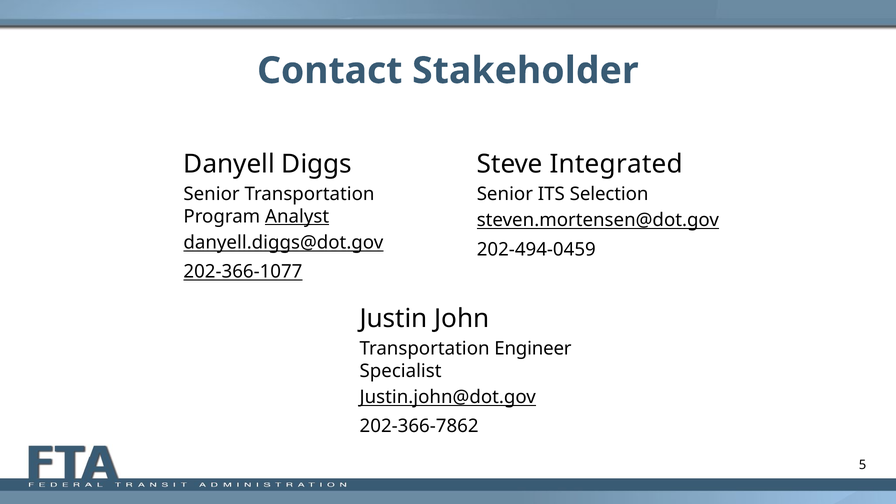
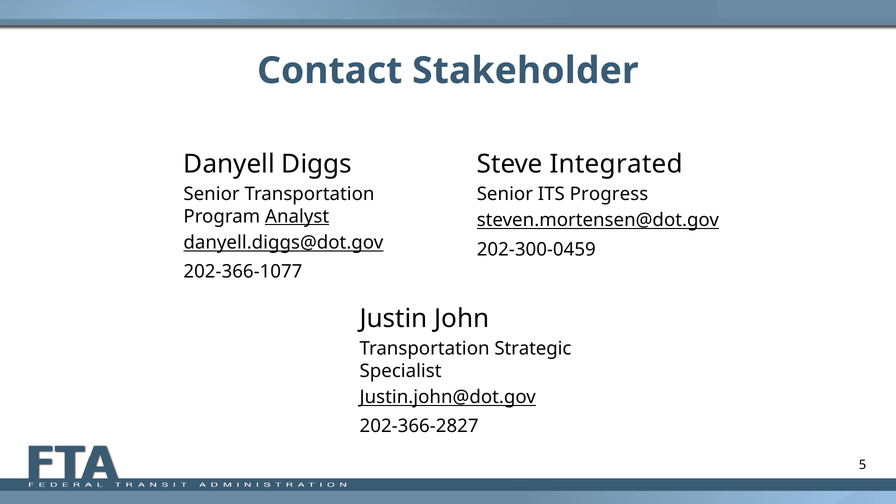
Selection: Selection -> Progress (609, 194)
202-494-0459: 202-494-0459 -> 202-300-0459 (536, 249)
202-366-1077 underline: present -> none (243, 272)
Engineer: Engineer -> Strategic (533, 348)
202-366-7862: 202-366-7862 -> 202-366-2827 (419, 426)
